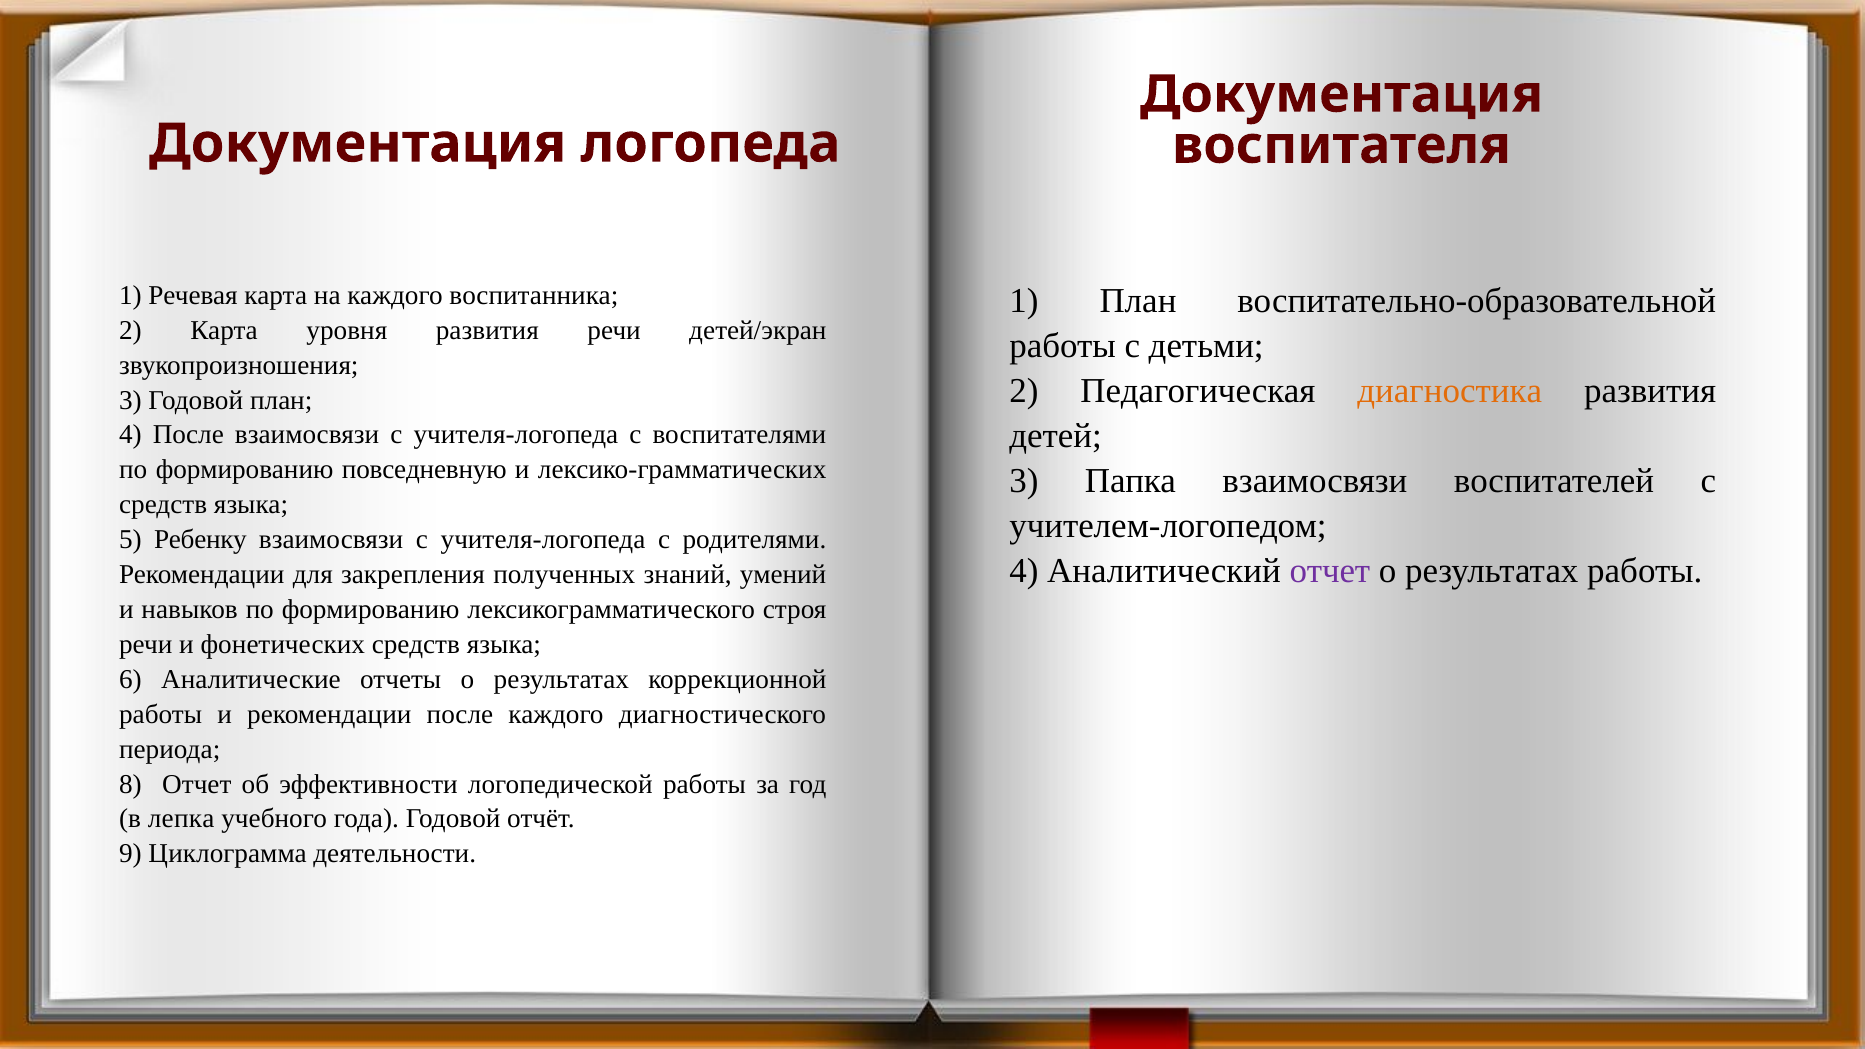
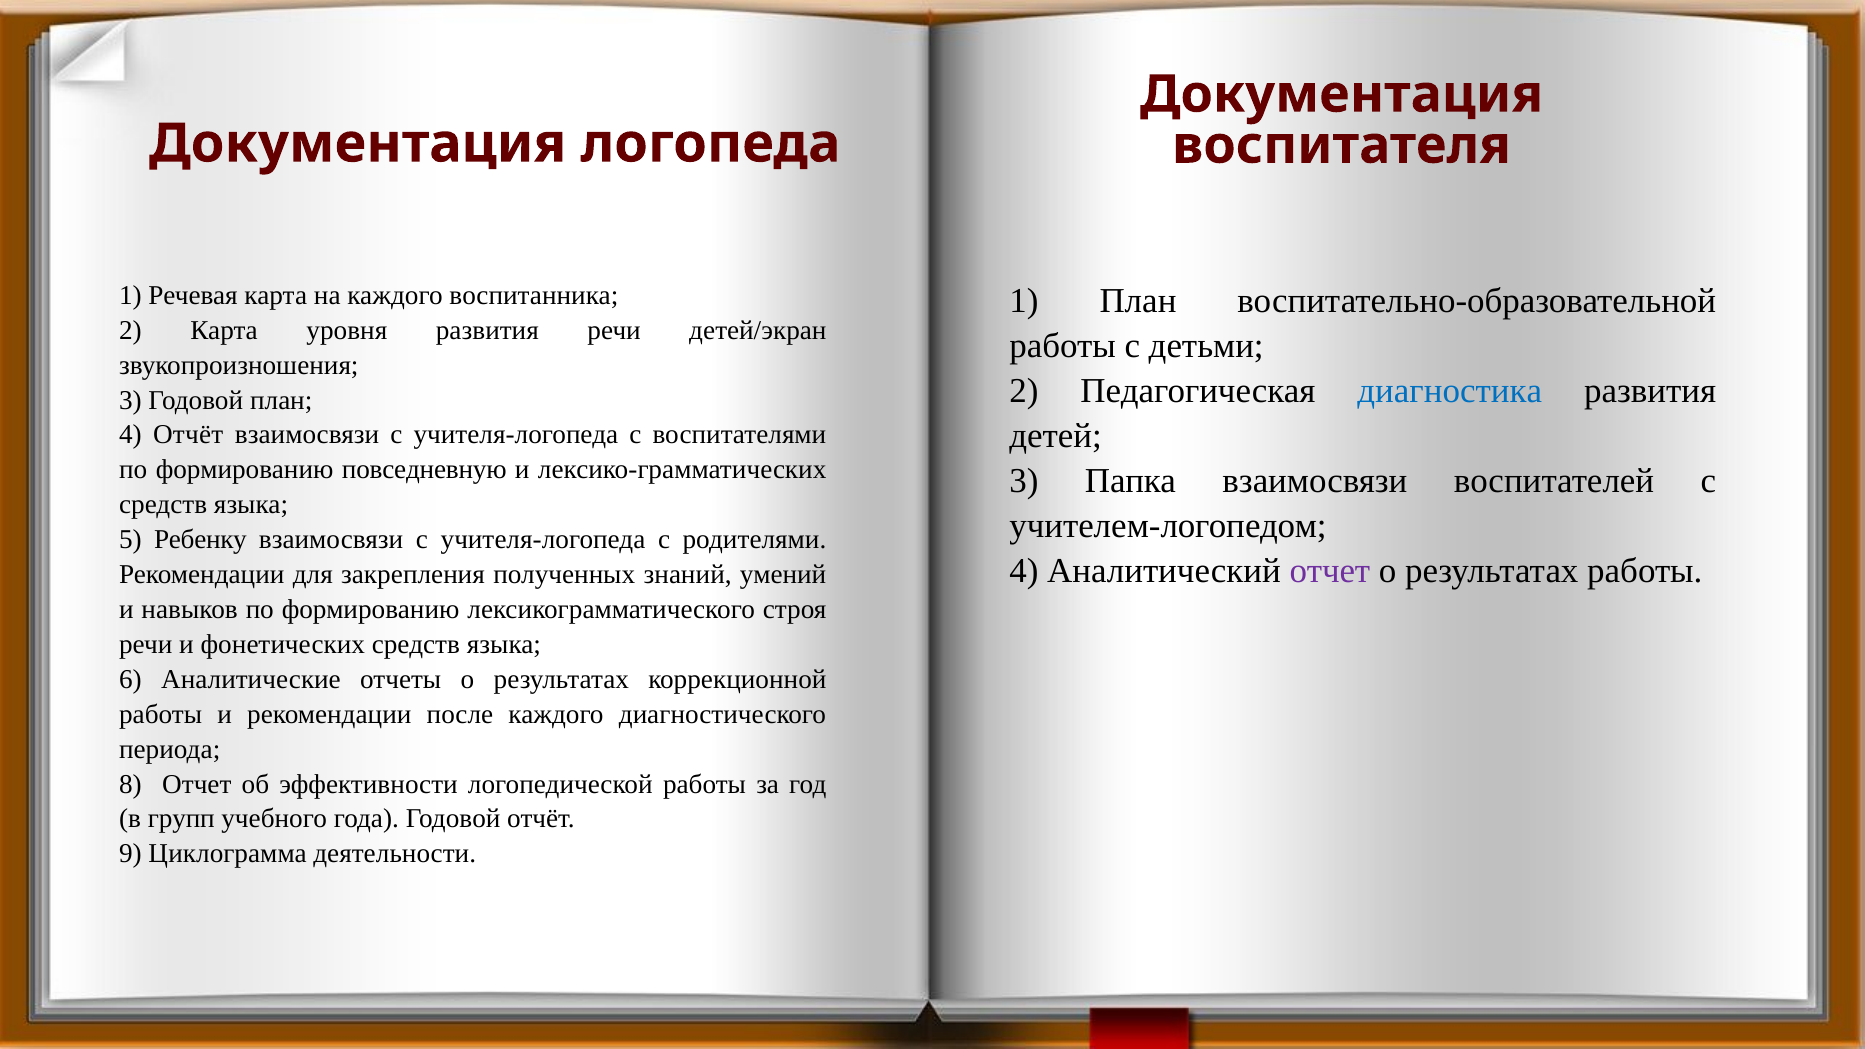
диагностика colour: orange -> blue (1450, 391)
4 После: После -> Отчёт (188, 435)
лепка: лепка -> групп (181, 819)
